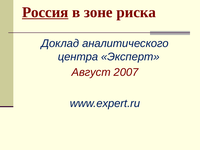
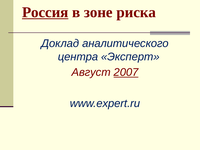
2007 underline: none -> present (126, 72)
